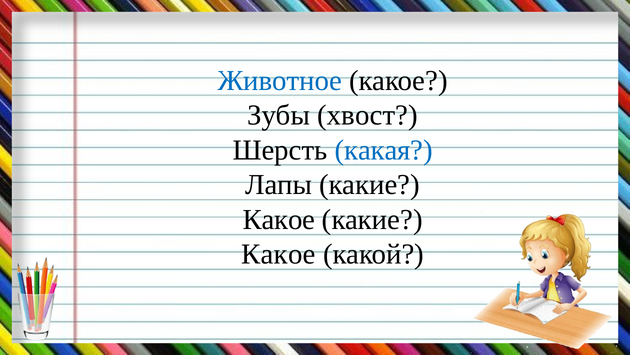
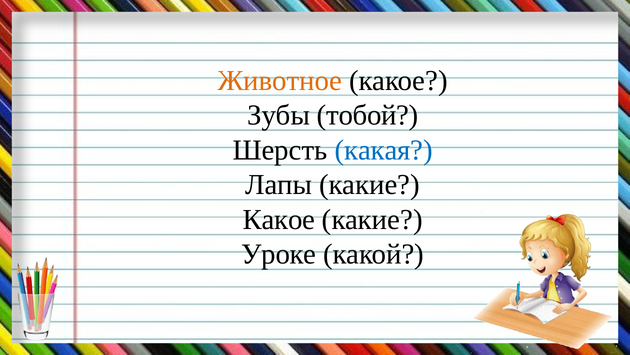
Животное colour: blue -> orange (280, 81)
хвост: хвост -> тобой (368, 115)
Какое: Какое -> Уроке (279, 254)
